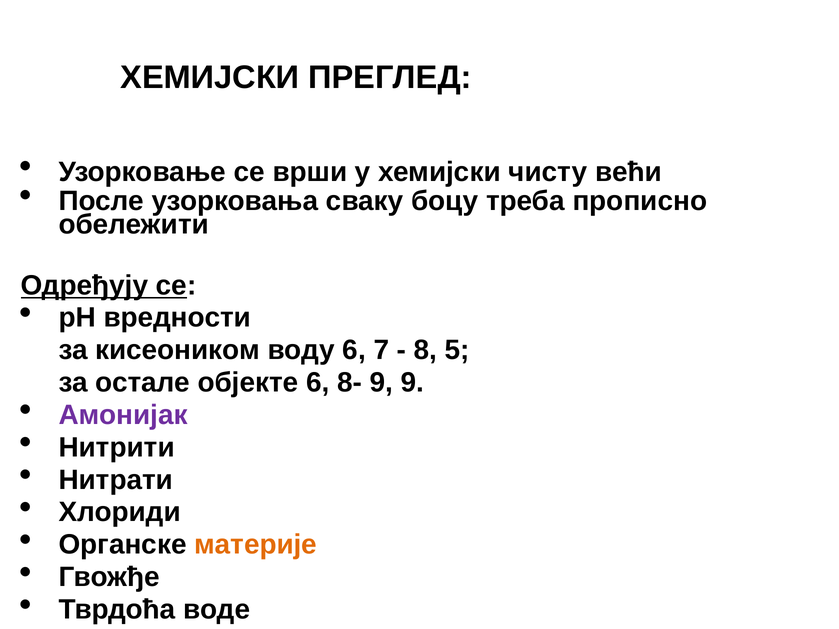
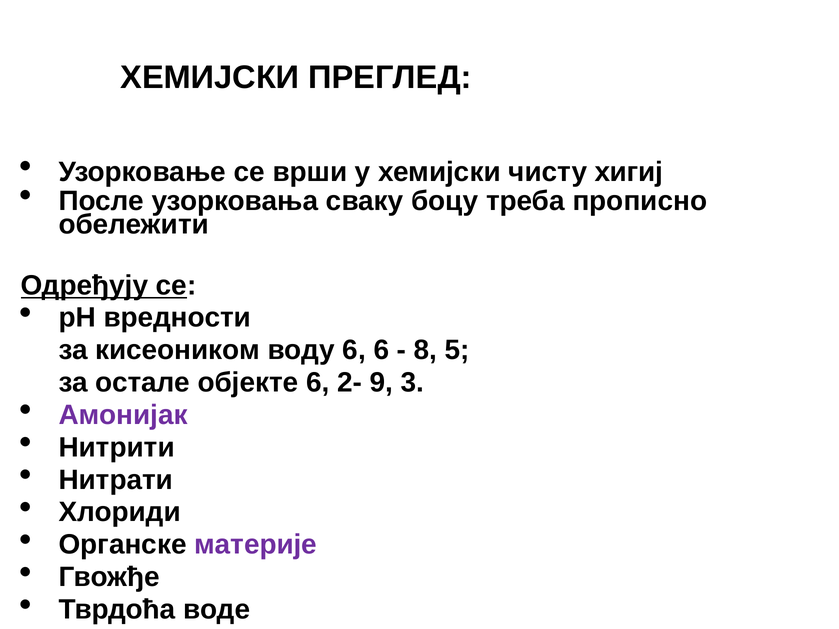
већи: већи -> хигиј (629, 172)
6 7: 7 -> 6 (381, 350)
8-: 8- -> 2- (350, 383)
9 9: 9 -> 3 (413, 383)
материје colour: orange -> purple (256, 545)
